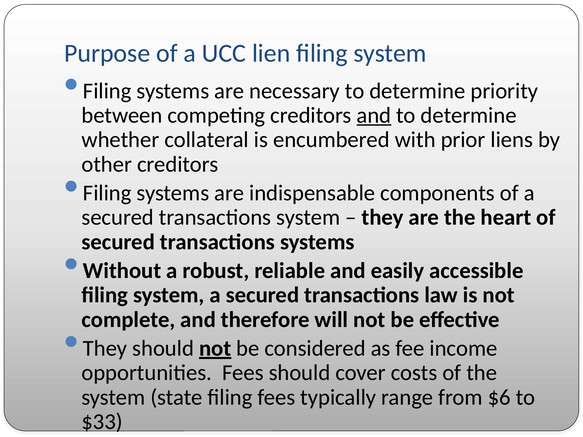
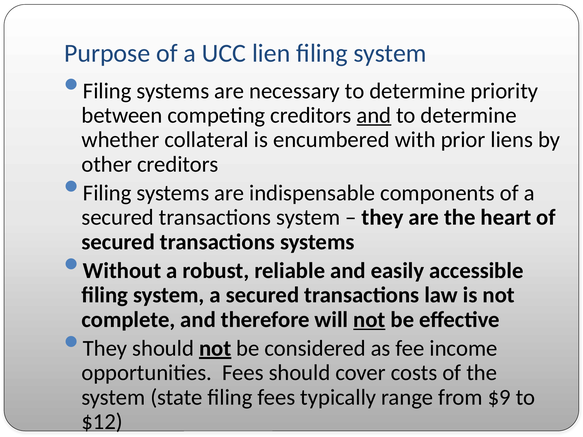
not underline: none -> present (369, 320)
$6: $6 -> $9 (499, 397)
$33: $33 -> $12 (102, 422)
